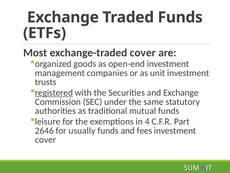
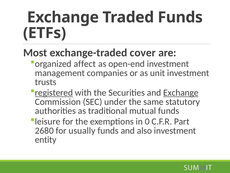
goods: goods -> affect (85, 64)
Exchange underline: none -> present (181, 92)
4: 4 -> 0 (147, 121)
2646: 2646 -> 2680 (44, 130)
fees: fees -> also (144, 130)
cover: cover -> entity (46, 139)
